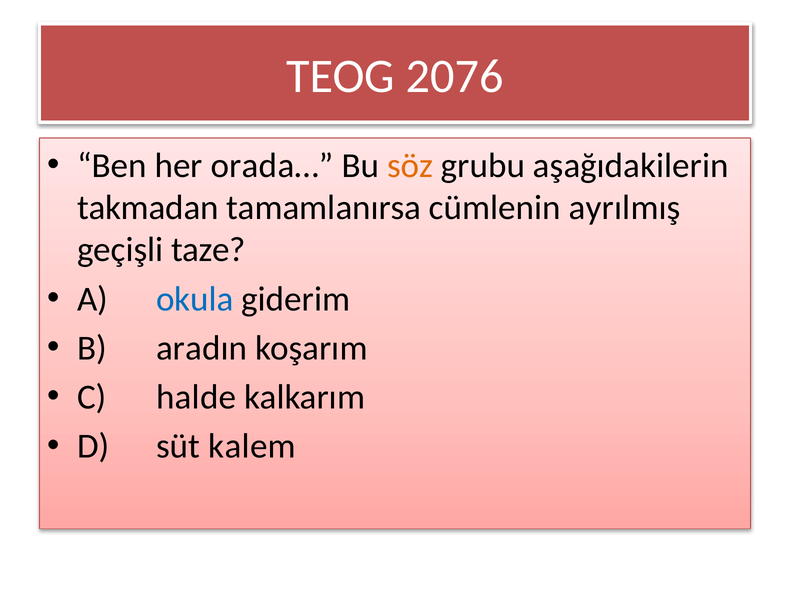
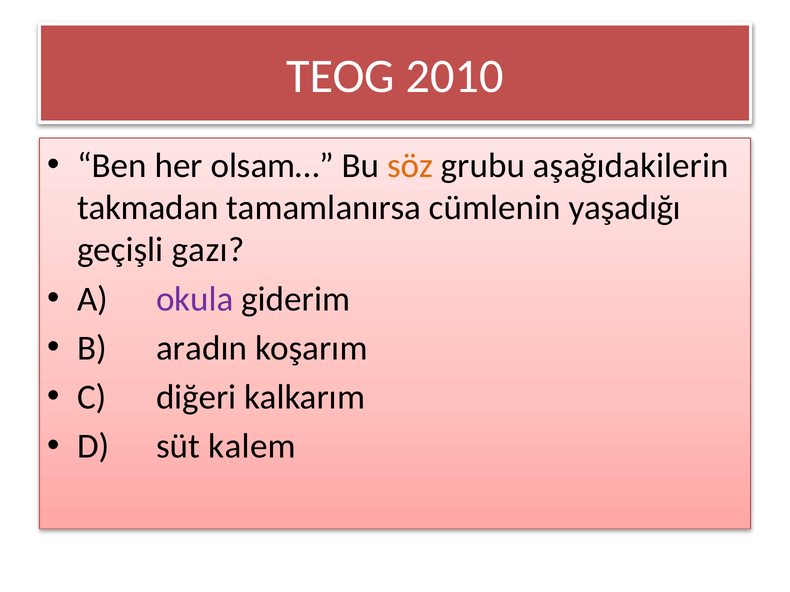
2076: 2076 -> 2010 (455, 76)
orada…: orada… -> olsam… (272, 166)
ayrılmış: ayrılmış -> yaşadığı (625, 208)
taze: taze -> gazı (208, 250)
okula colour: blue -> purple (195, 299)
halde: halde -> diğeri (196, 398)
